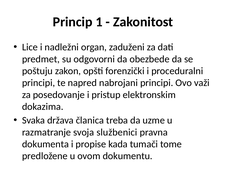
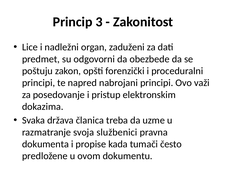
1: 1 -> 3 (99, 22)
tome: tome -> često (171, 145)
